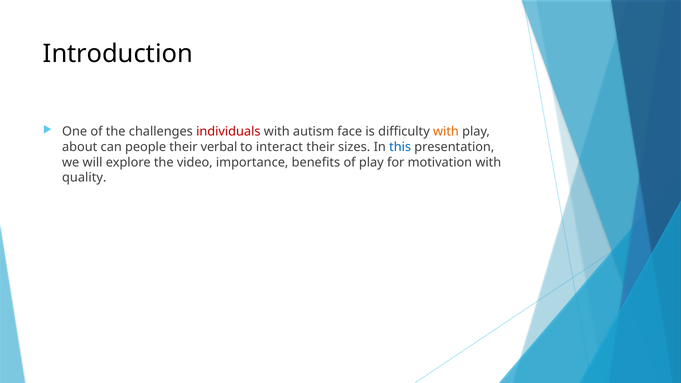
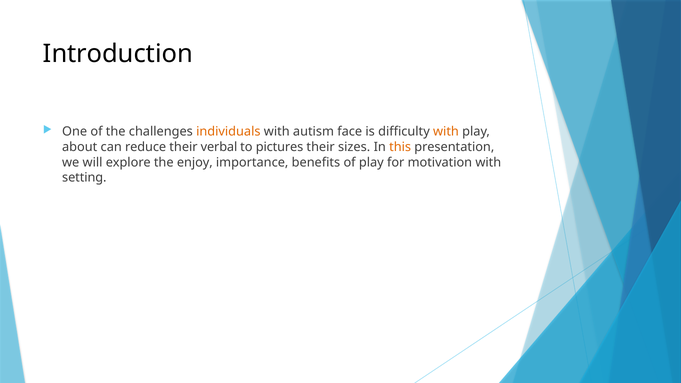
individuals colour: red -> orange (228, 132)
people: people -> reduce (146, 147)
interact: interact -> pictures (280, 147)
this colour: blue -> orange (400, 147)
video: video -> enjoy (195, 162)
quality: quality -> setting (84, 178)
